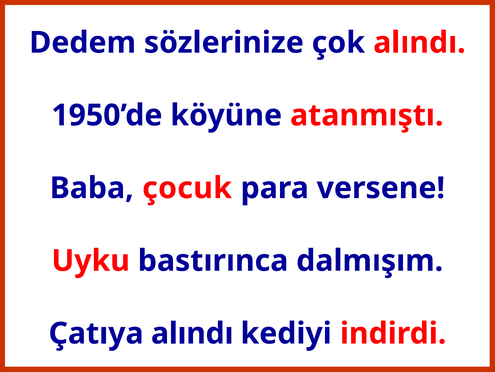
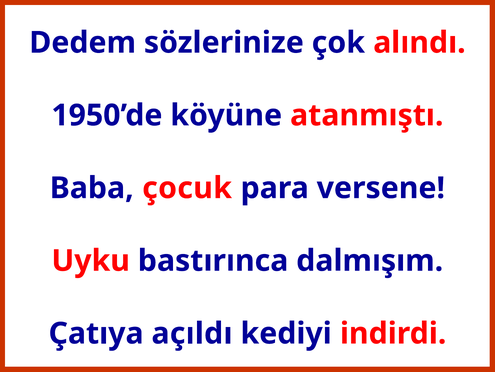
Çatıya alındı: alındı -> açıldı (192, 333)
